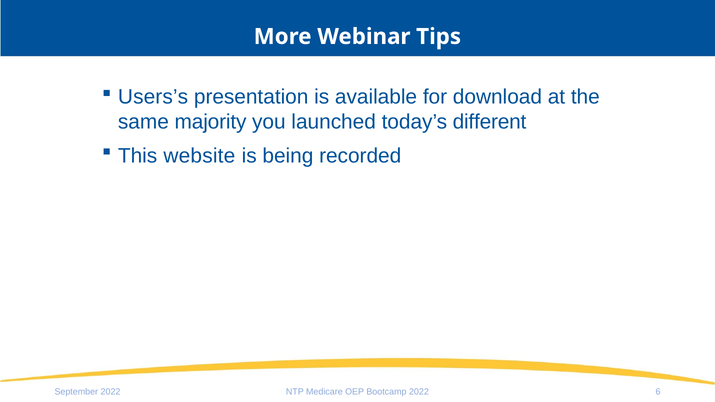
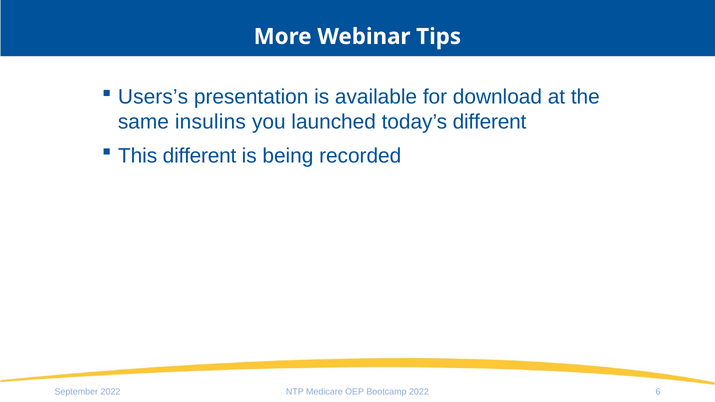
majority: majority -> insulins (210, 122)
This website: website -> different (200, 156)
